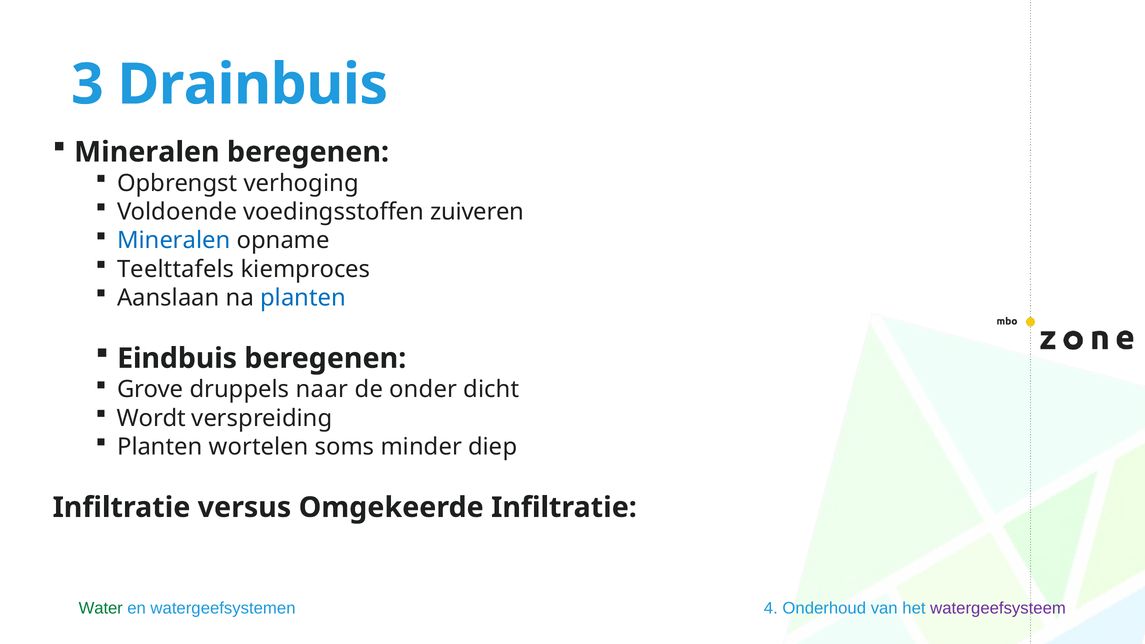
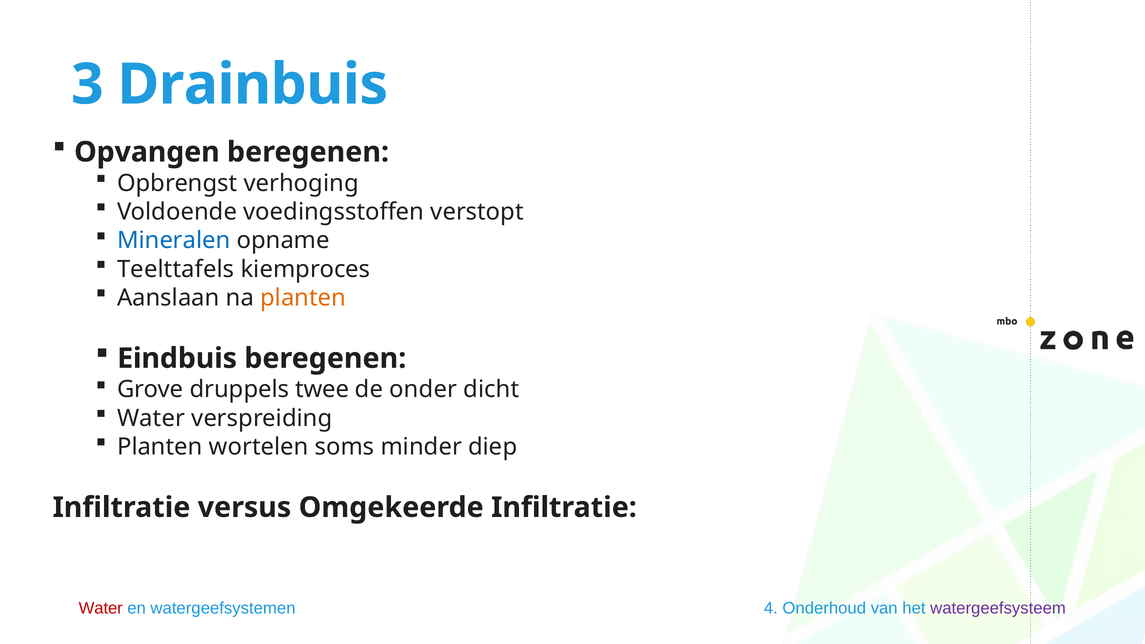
Mineralen: Mineralen -> Opvangen (147, 152)
zuiveren: zuiveren -> verstopt (477, 212)
planten colour: blue -> orange (303, 298)
naar: naar -> twee (322, 390)
Wordt: Wordt -> Water (151, 418)
Water colour: green -> red (101, 608)
